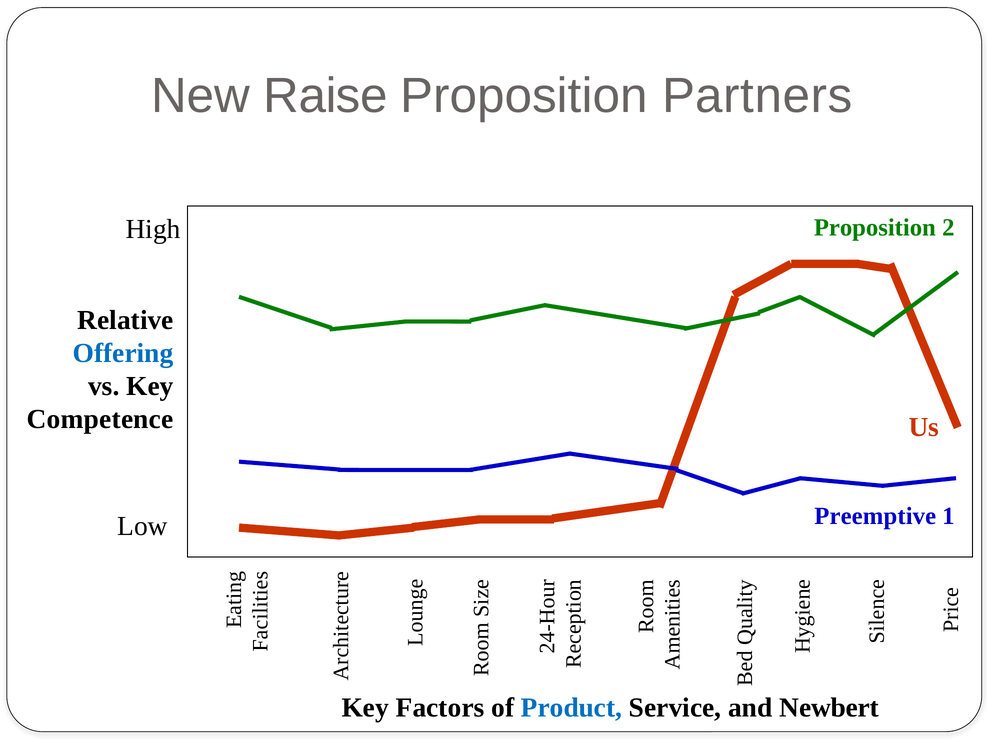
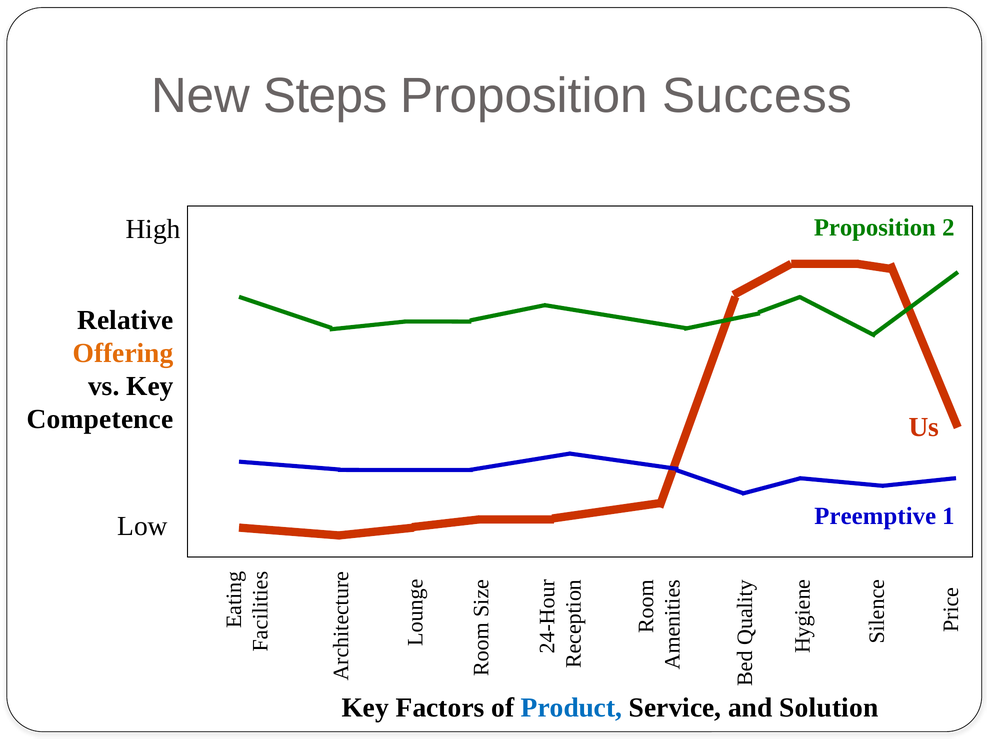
Raise: Raise -> Steps (326, 96)
Partners: Partners -> Success (757, 96)
Offering colour: blue -> orange (123, 353)
Newbert: Newbert -> Solution (829, 707)
